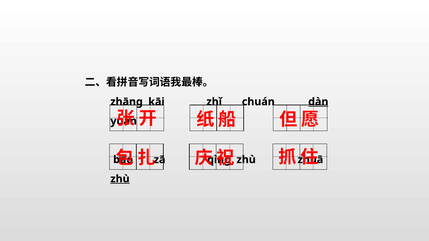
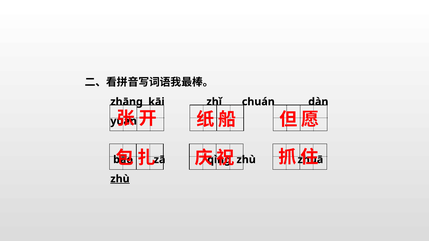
dàn underline: present -> none (318, 102)
